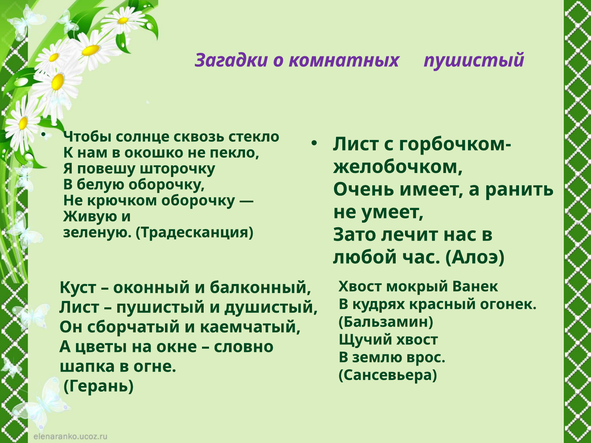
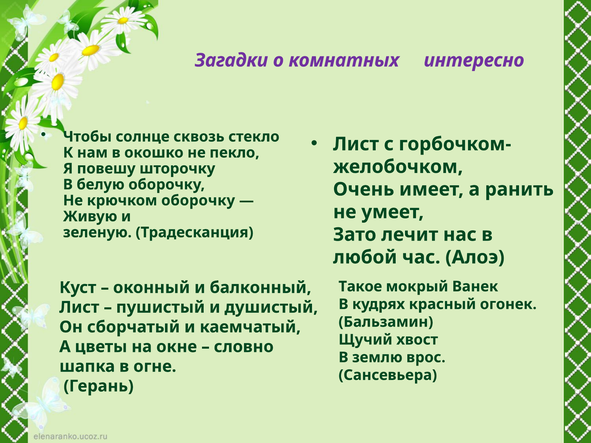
комнатных пушистый: пушистый -> интересно (474, 60)
Хвост: Хвост -> Такое (360, 287)
